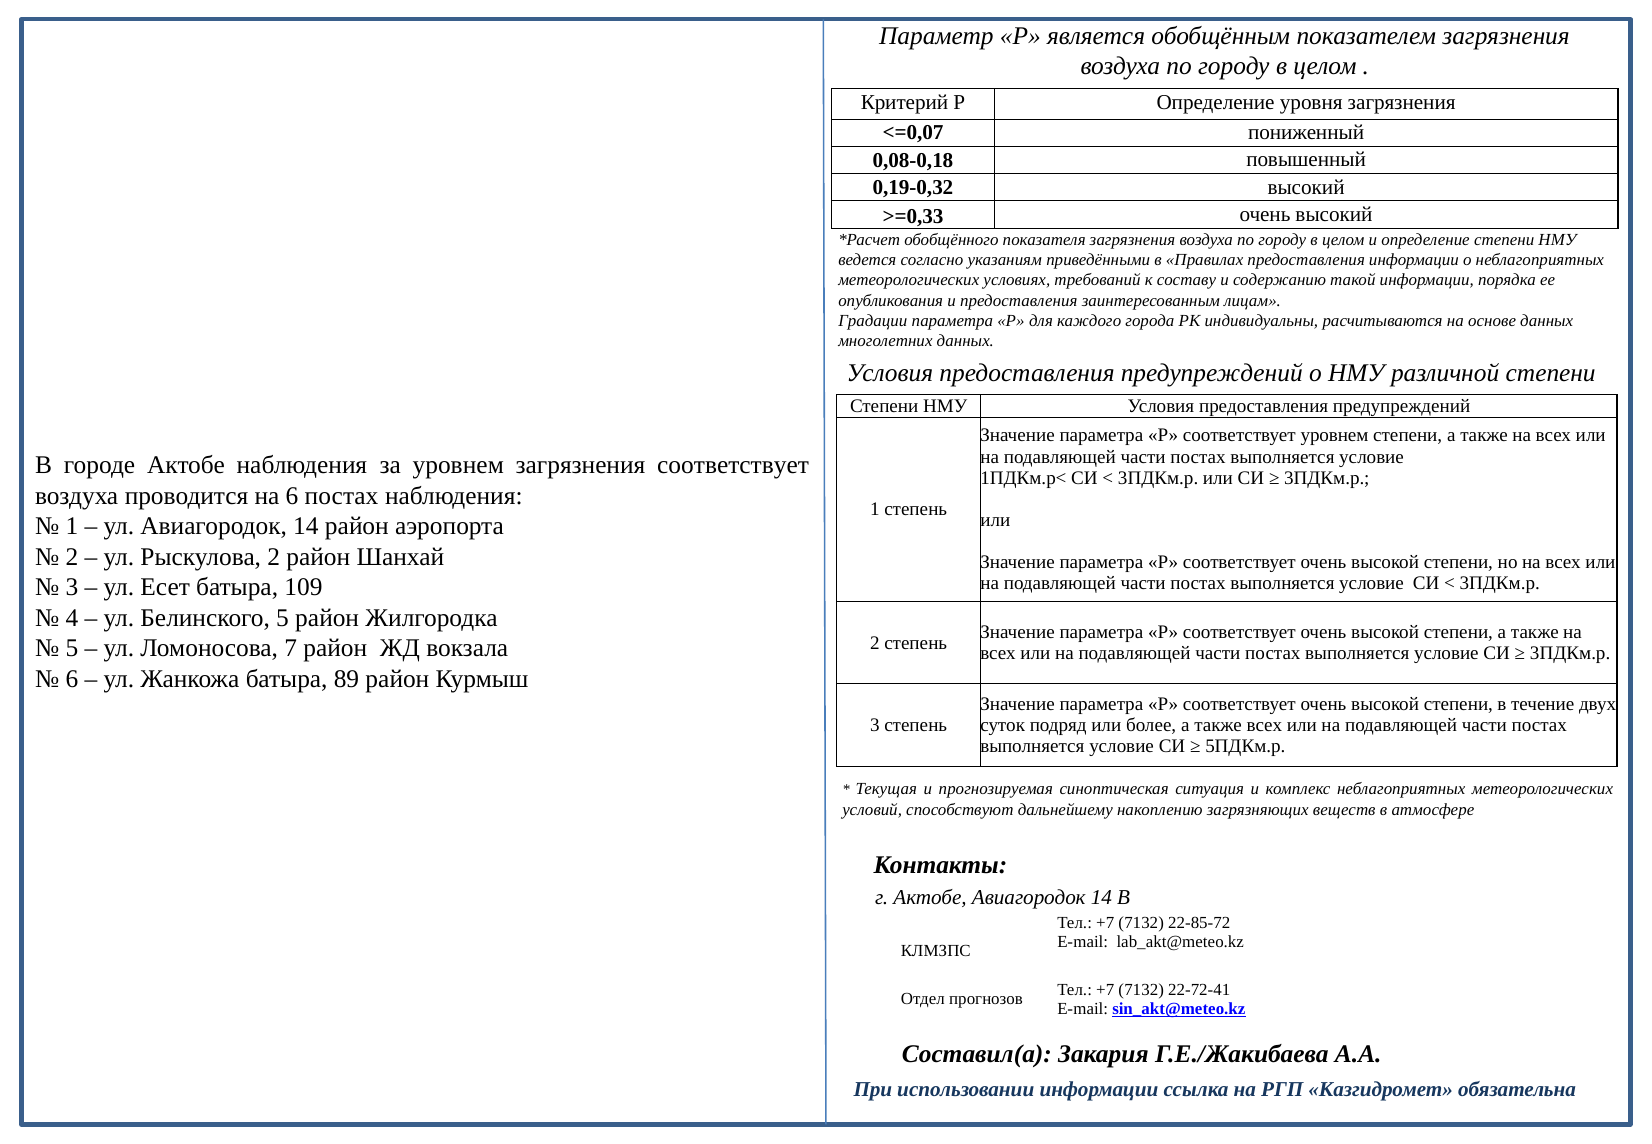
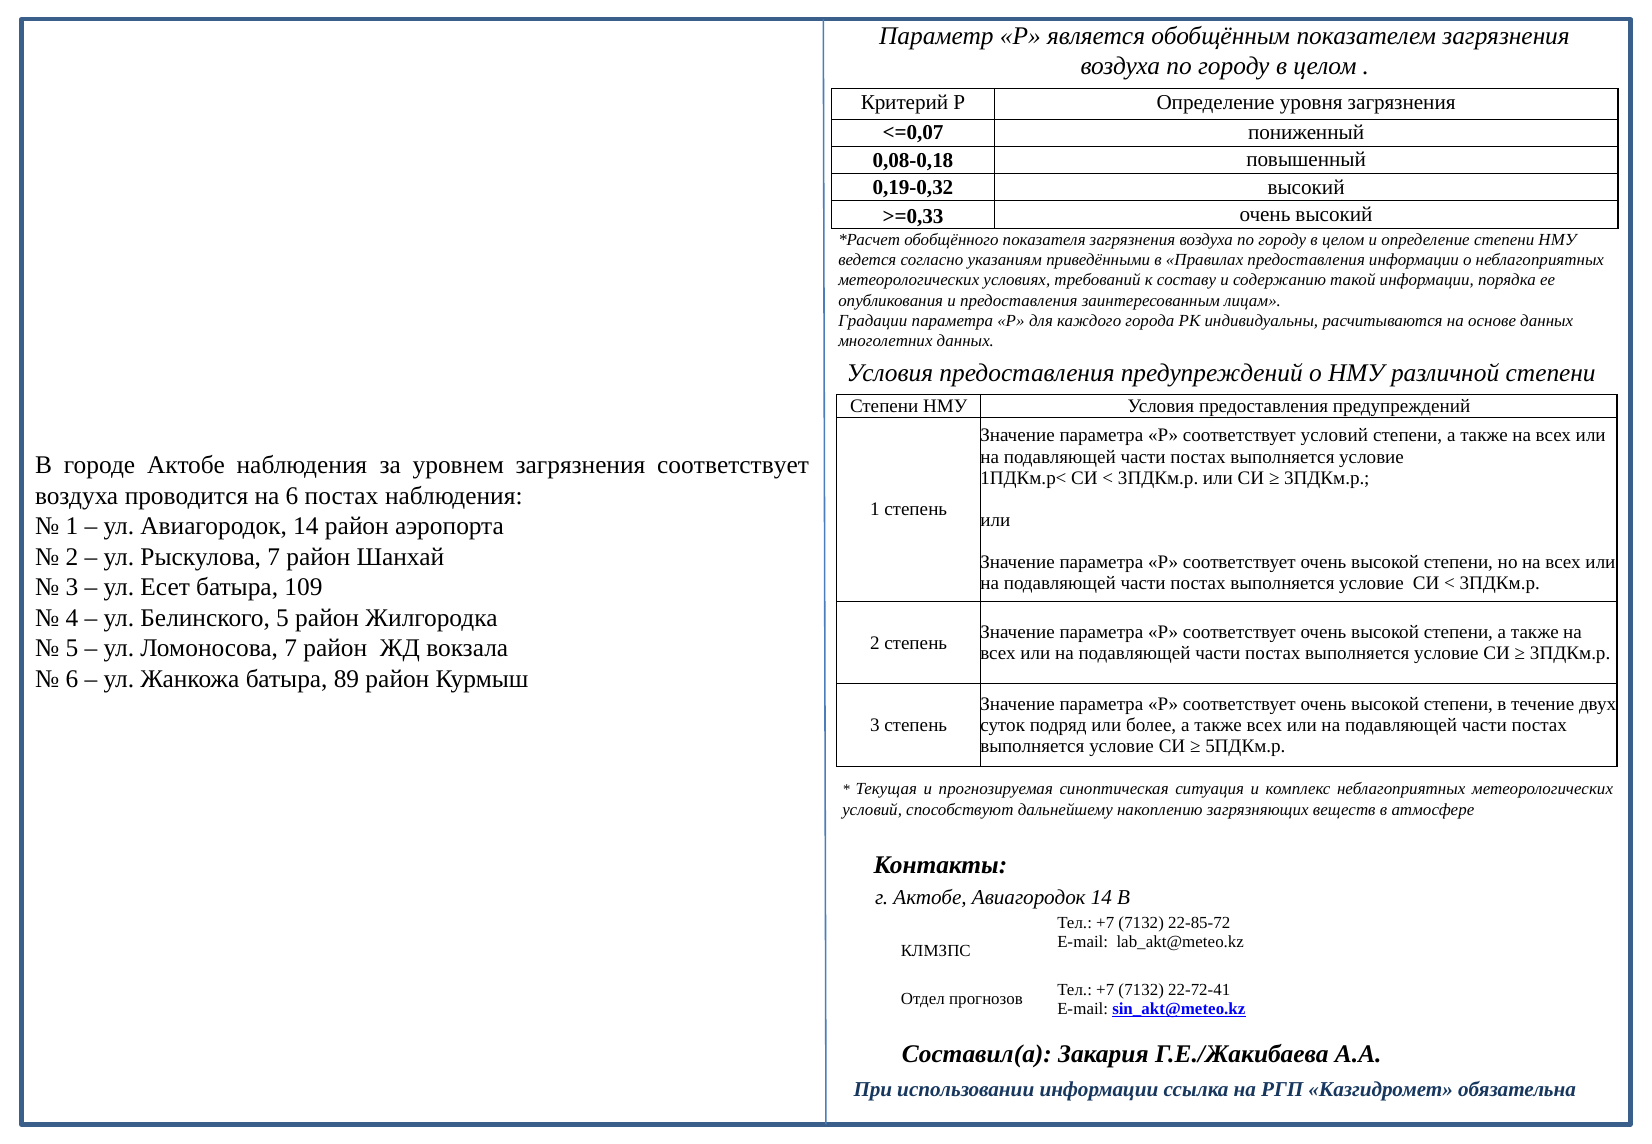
соответствует уровнем: уровнем -> условий (1334, 436)
Рыскулова 2: 2 -> 7 (274, 557)
